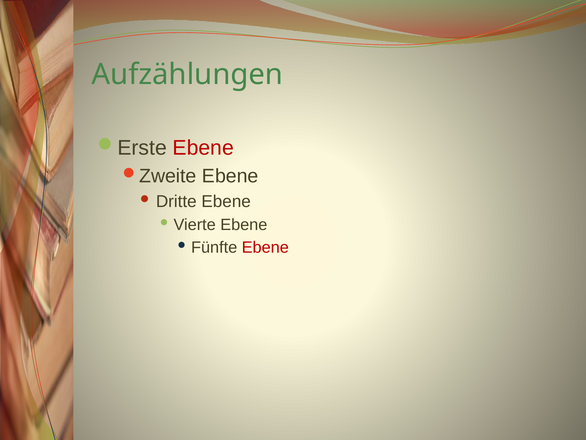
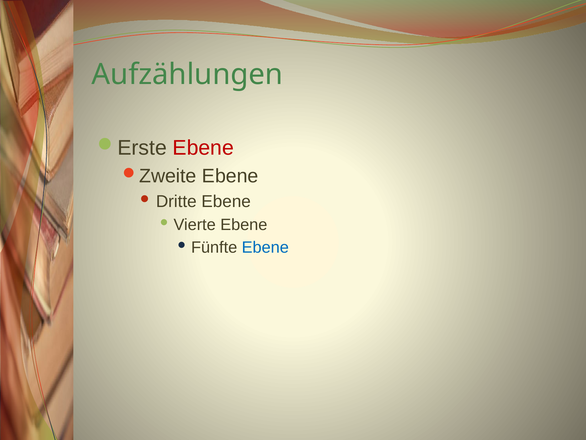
Ebene colour: red -> blue (265, 247)
